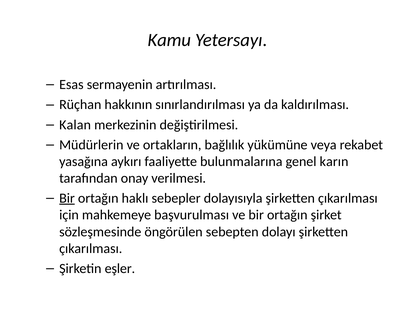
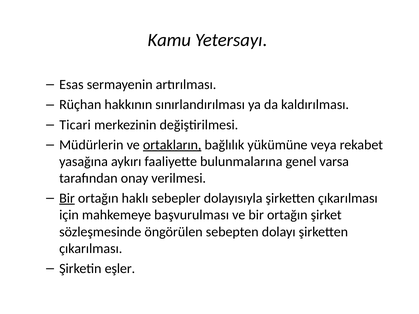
Kalan: Kalan -> Ticari (75, 125)
ortakların underline: none -> present (172, 145)
karın: karın -> varsa (334, 162)
